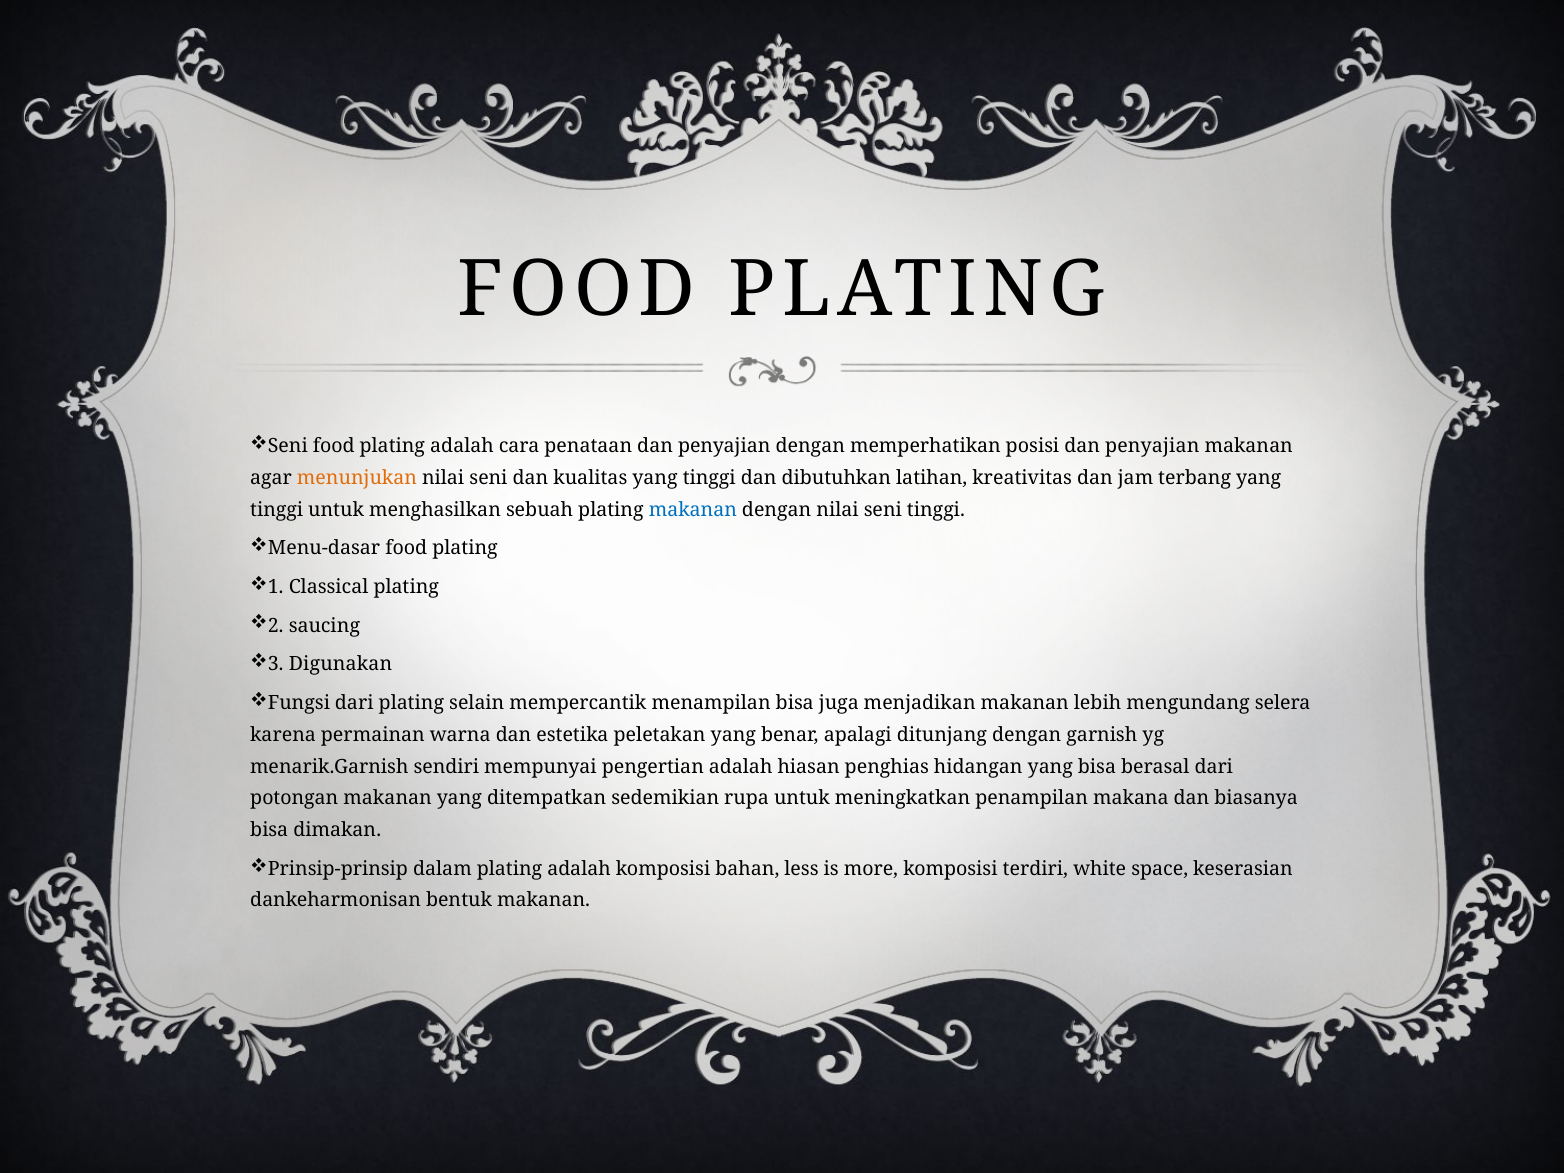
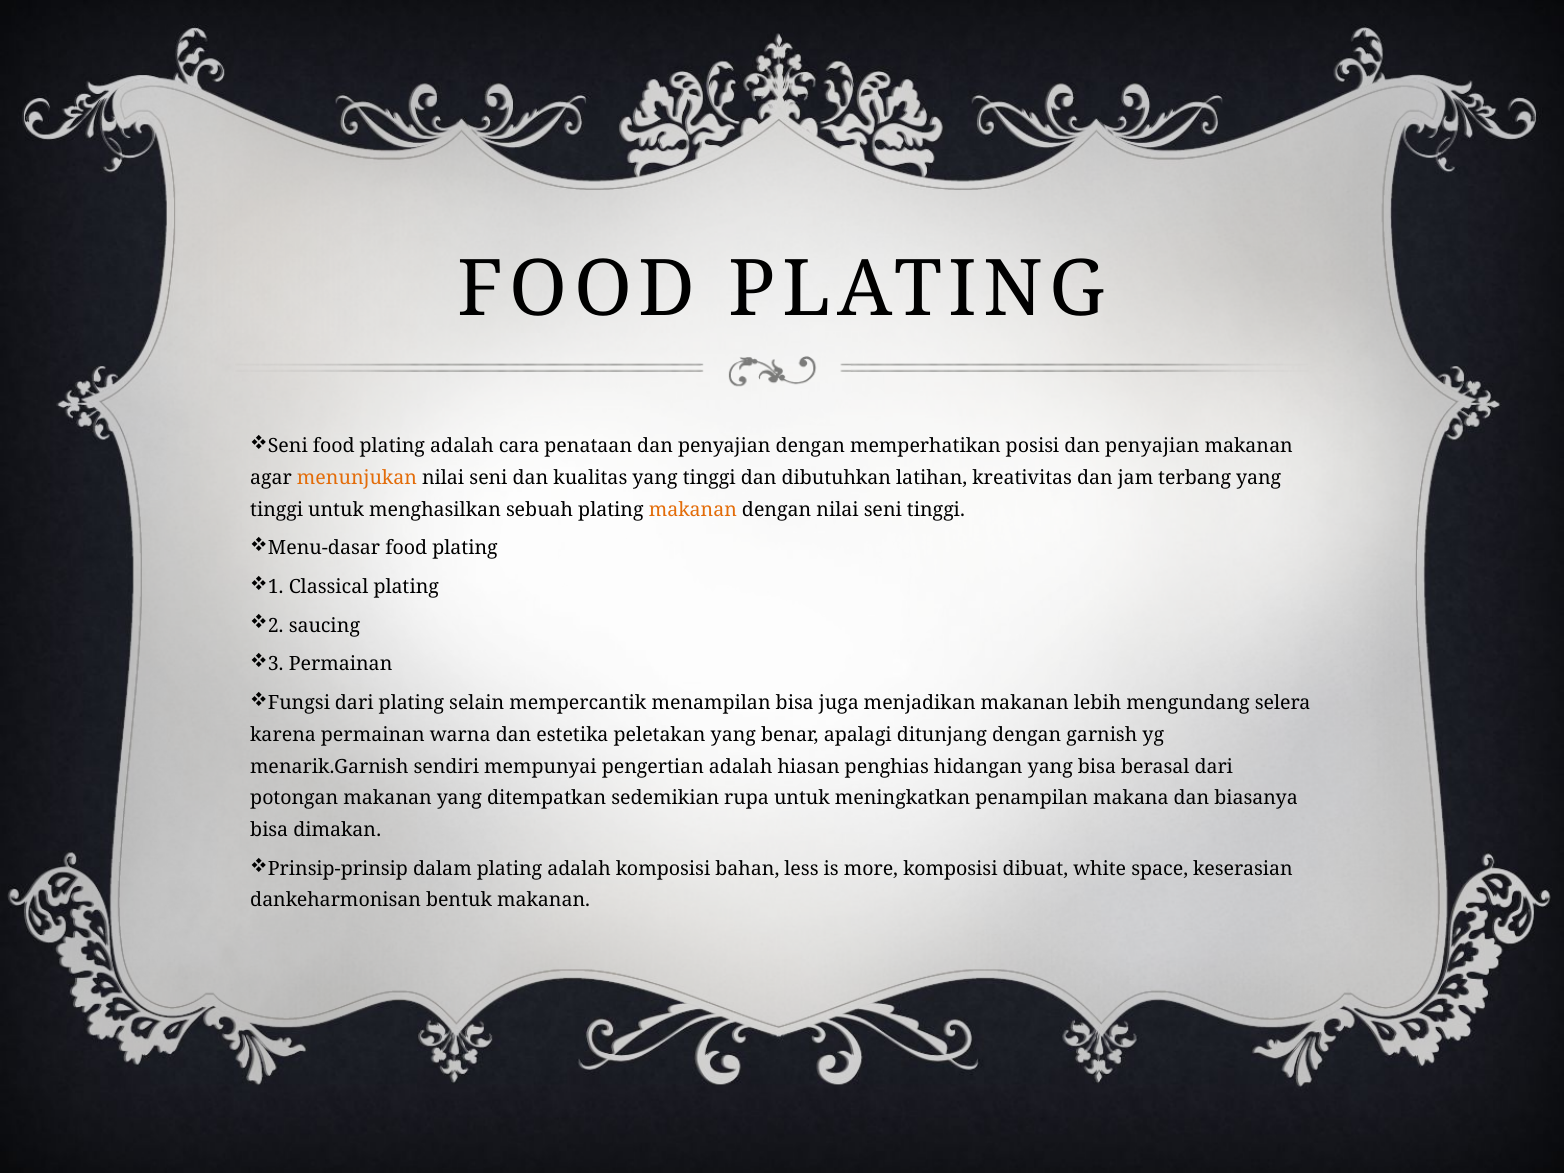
makanan colour: blue -> orange (693, 510)
3 Digunakan: Digunakan -> Permainan (341, 665)
terdiri: terdiri -> dibuat (1035, 869)
